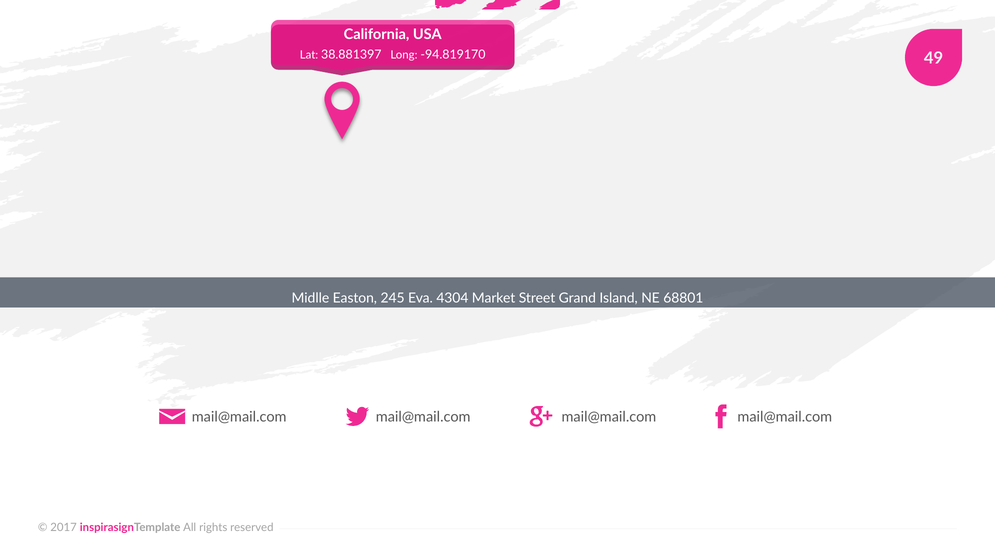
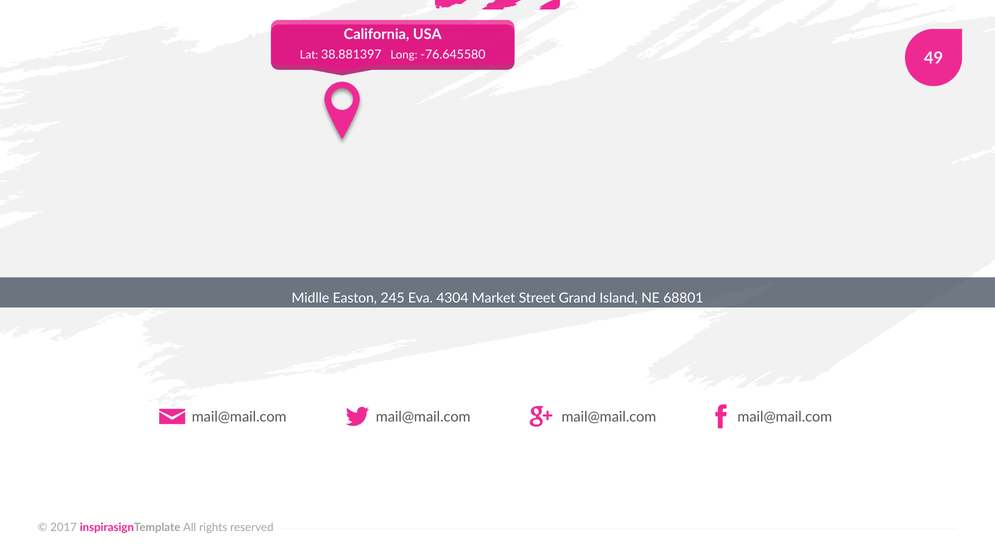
-94.819170: -94.819170 -> -76.645580 (453, 54)
